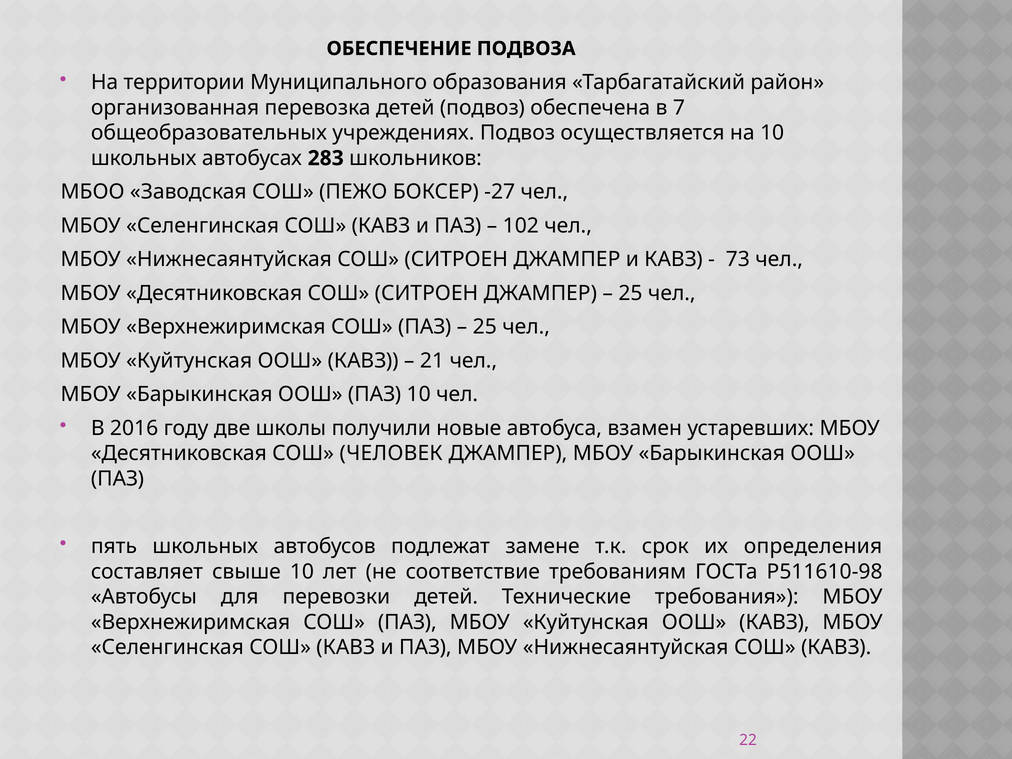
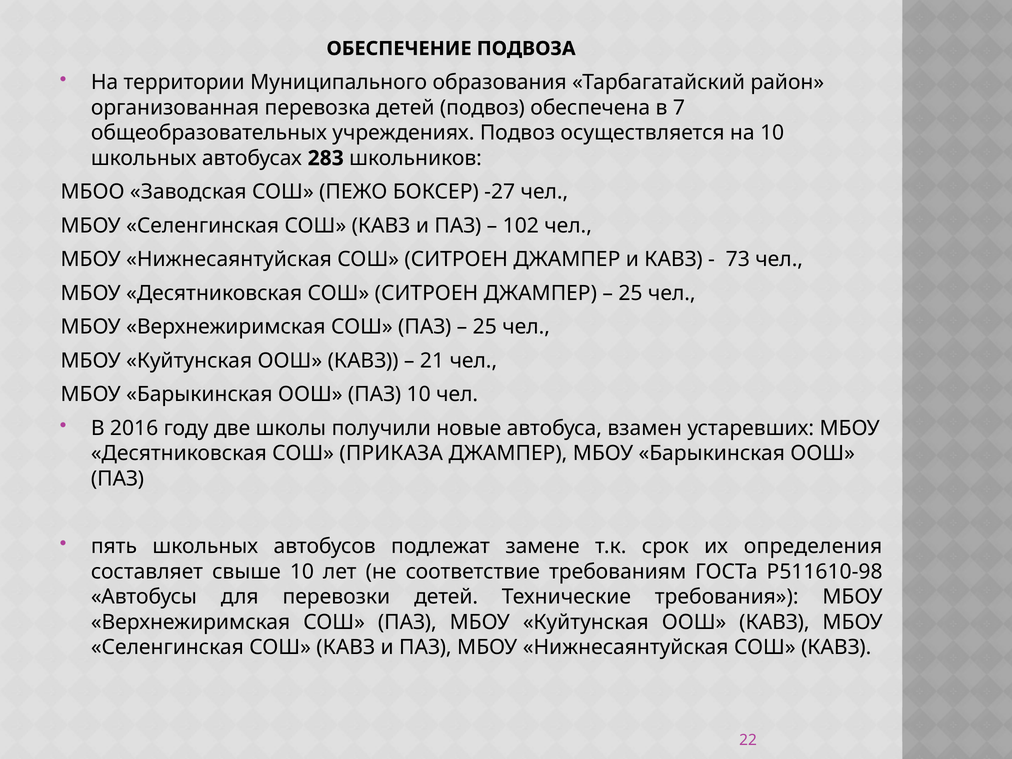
ЧЕЛОВЕК: ЧЕЛОВЕК -> ПРИКАЗА (391, 454)
